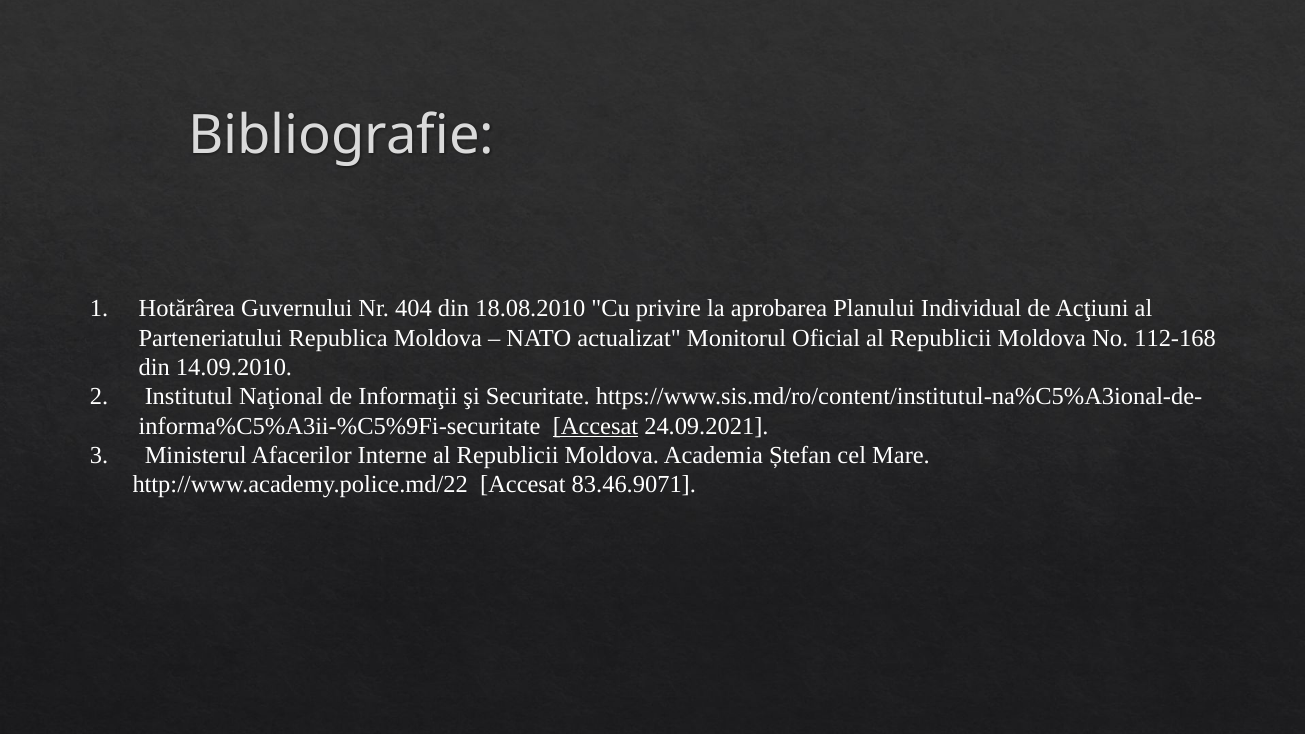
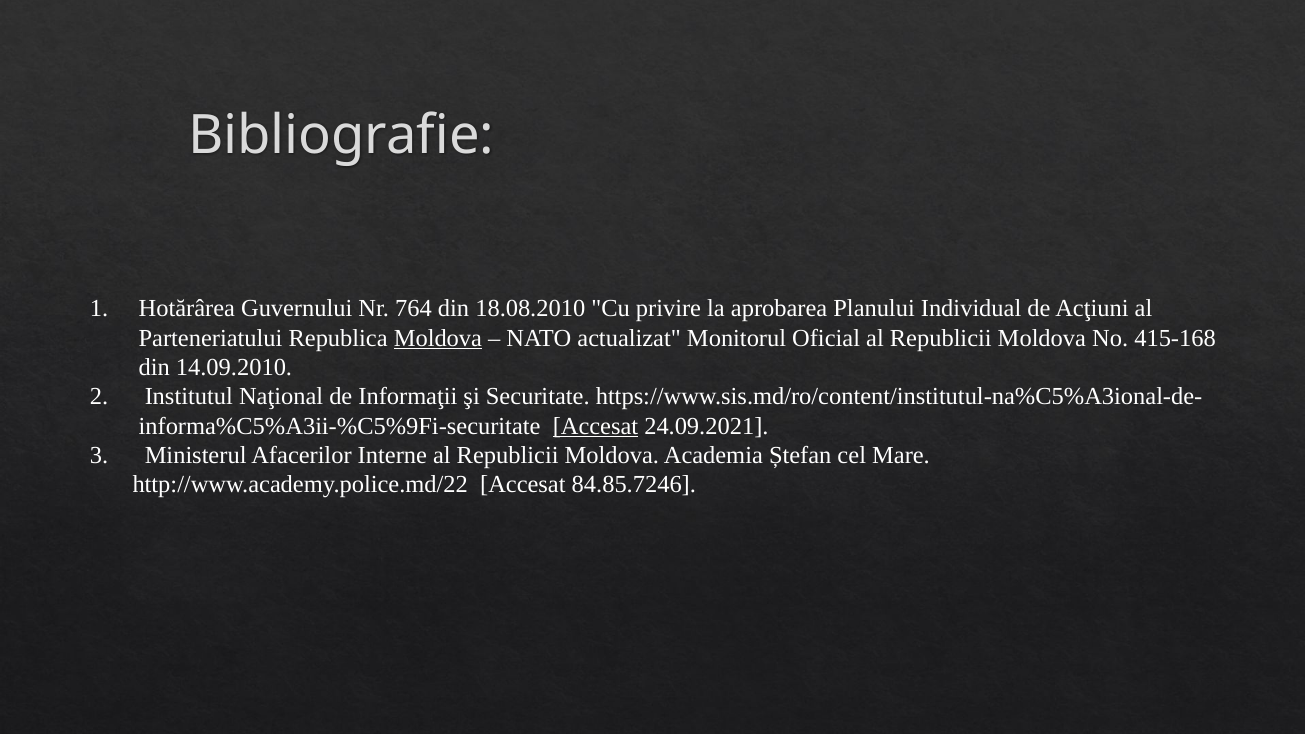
404: 404 -> 764 (413, 309)
Moldova underline: none -> present (438, 338)
112-168: 112-168 -> 415-168 (1175, 338)
83.46.9071: 83.46.9071 -> 84.85.7246 (634, 485)
